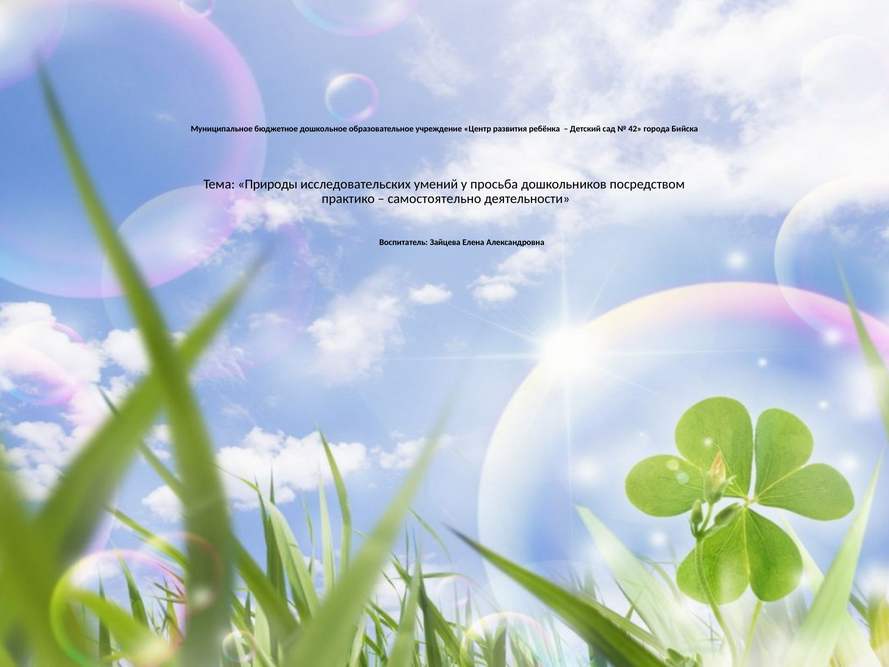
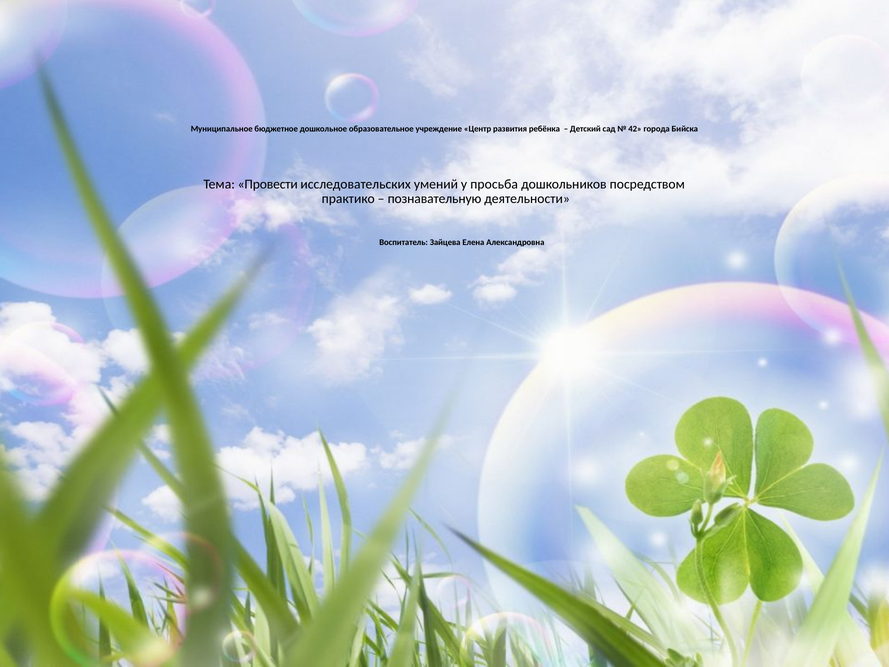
Природы: Природы -> Провести (268, 184)
самостоятельно: самостоятельно -> познавательную (434, 199)
